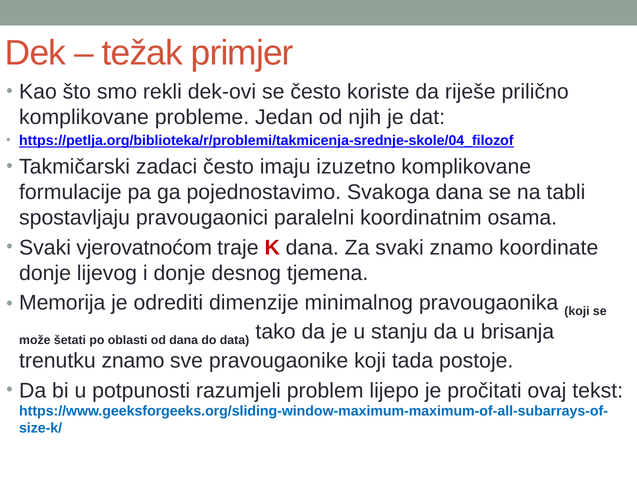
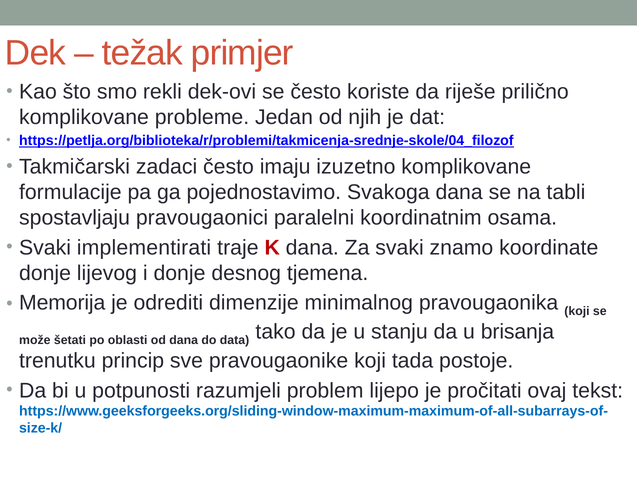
vjerovatnoćom: vjerovatnoćom -> implementirati (144, 247)
trenutku znamo: znamo -> princip (133, 361)
